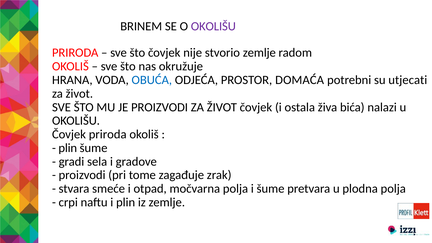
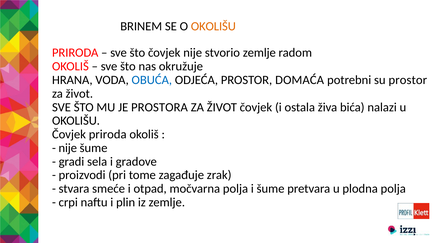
OKOLIŠU colour: purple -> orange (213, 26)
su utjecati: utjecati -> prostor (408, 80)
JE PROIZVODI: PROIZVODI -> PROSTORA (159, 107)
plin: plin -> nije (68, 148)
